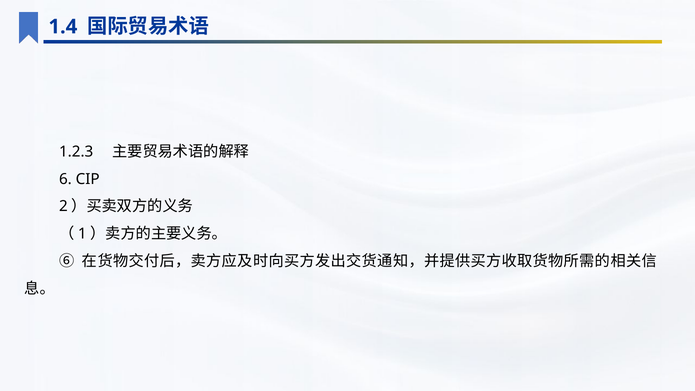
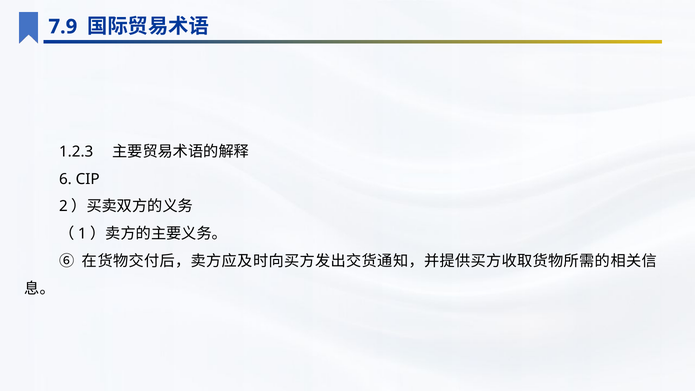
1.4: 1.4 -> 7.9 (63, 27)
